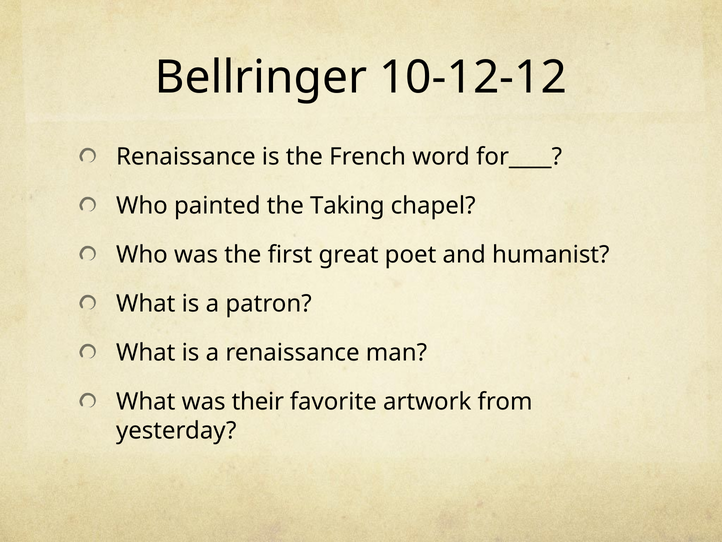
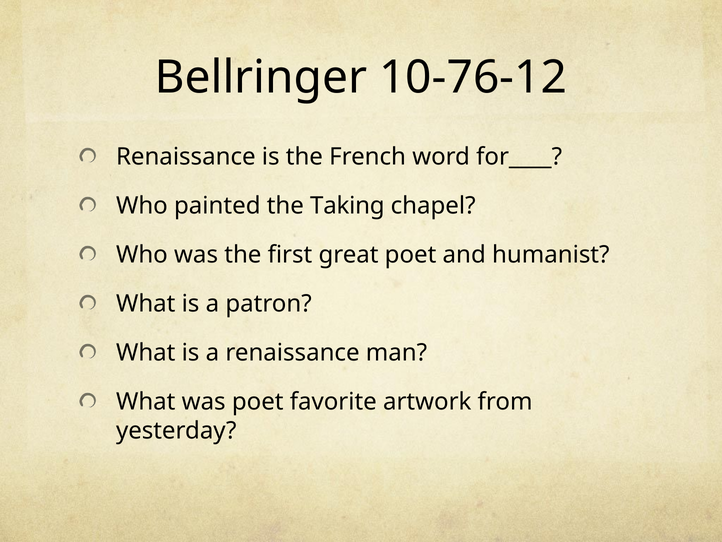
10-12-12: 10-12-12 -> 10-76-12 (473, 77)
was their: their -> poet (258, 401)
